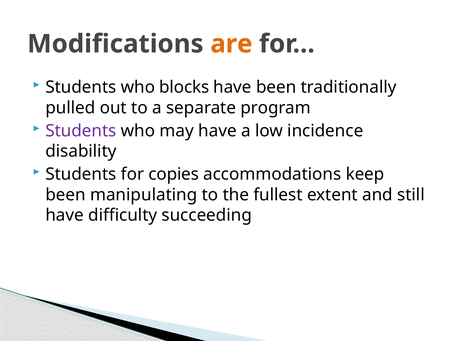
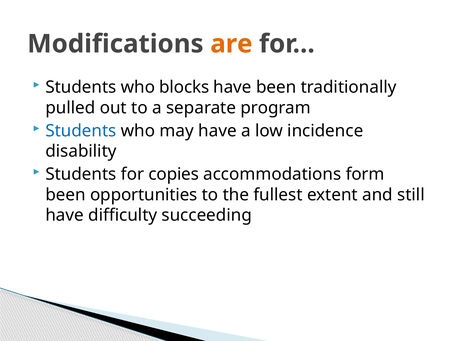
Students colour: purple -> blue (81, 131)
keep: keep -> form (365, 174)
manipulating: manipulating -> opportunities (144, 195)
